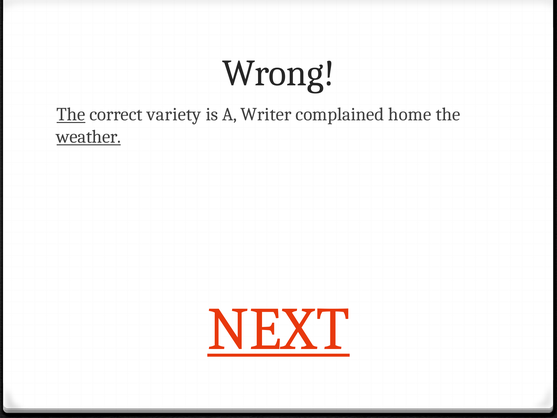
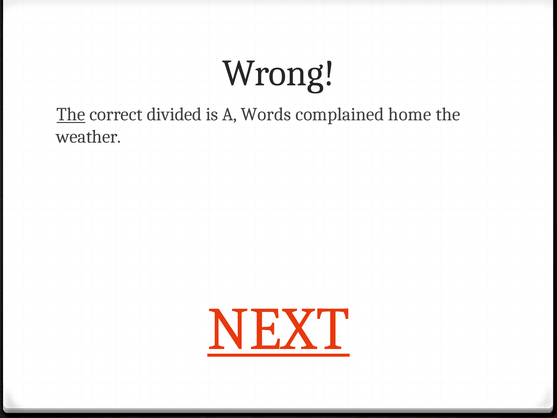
variety: variety -> divided (174, 114)
Writer: Writer -> Words (266, 114)
weather underline: present -> none (89, 137)
